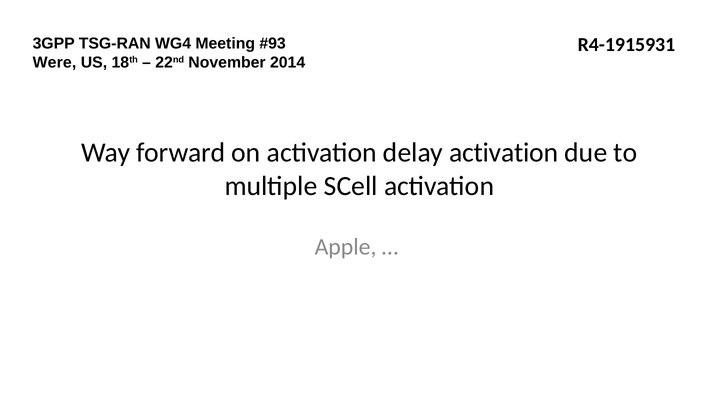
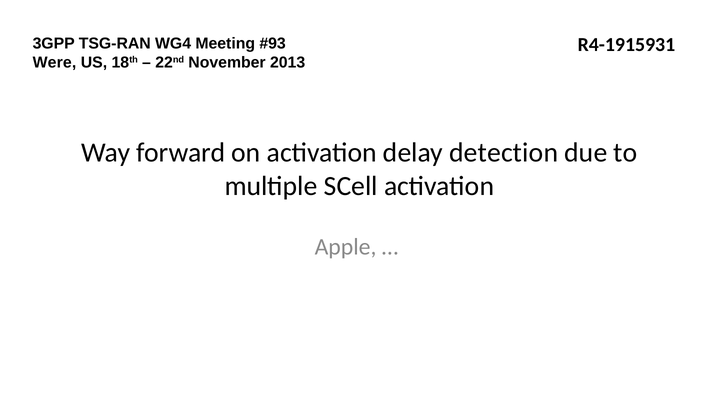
2014: 2014 -> 2013 (288, 62)
delay activation: activation -> detection (504, 153)
